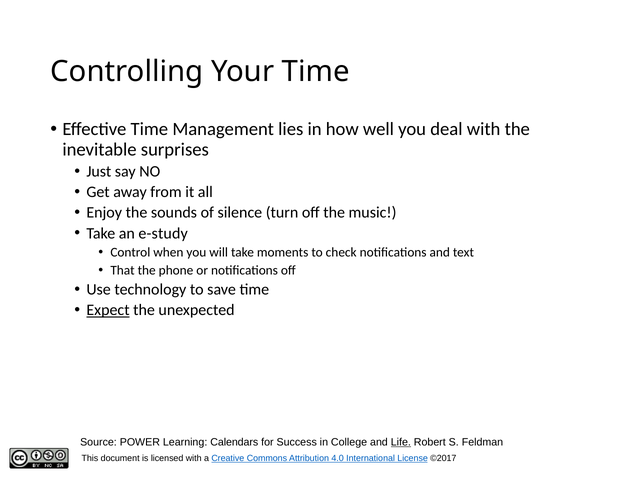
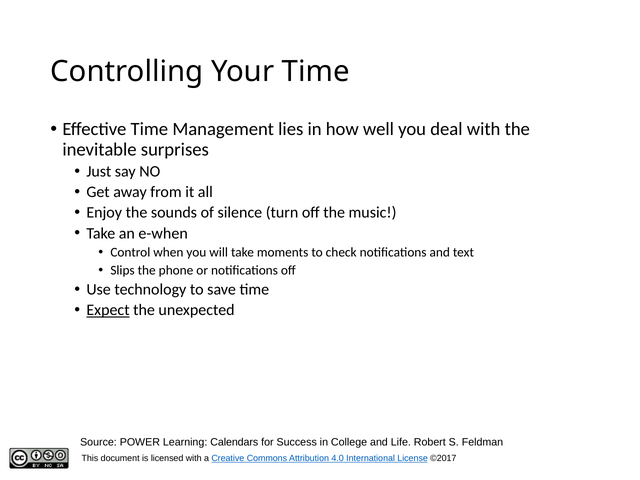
e-study: e-study -> e-when (163, 233)
That: That -> Slips (123, 270)
Life underline: present -> none (401, 442)
